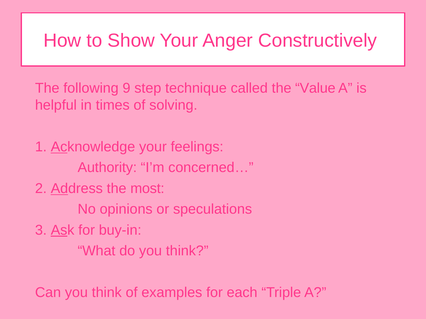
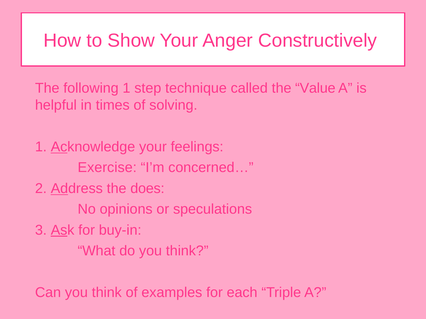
following 9: 9 -> 1 (126, 88)
Authority: Authority -> Exercise (107, 168)
most: most -> does (147, 189)
